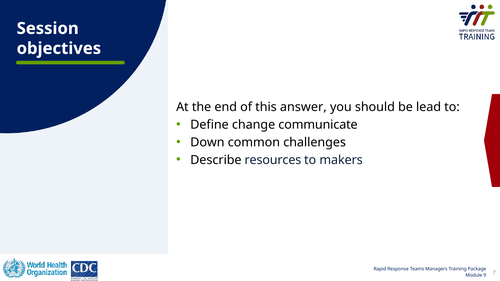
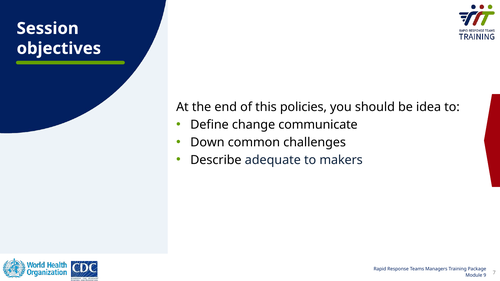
answer: answer -> policies (303, 107)
lead: lead -> idea (429, 107)
resources: resources -> adequate (273, 160)
